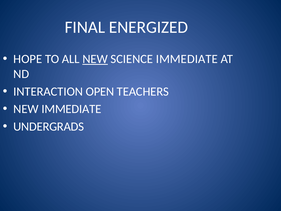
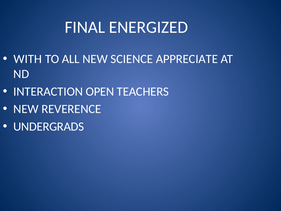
HOPE: HOPE -> WITH (28, 59)
NEW underline: present -> none (95, 59)
SCIENCE IMMEDIATE: IMMEDIATE -> APPRECIATE (187, 59)
NEW IMMEDIATE: IMMEDIATE -> REVERENCE (71, 109)
